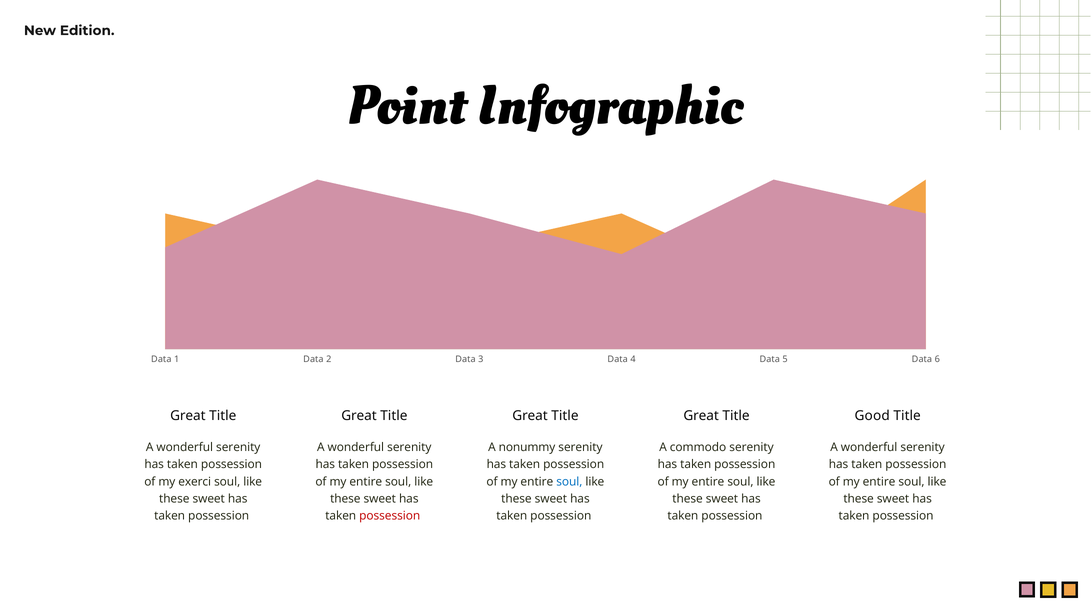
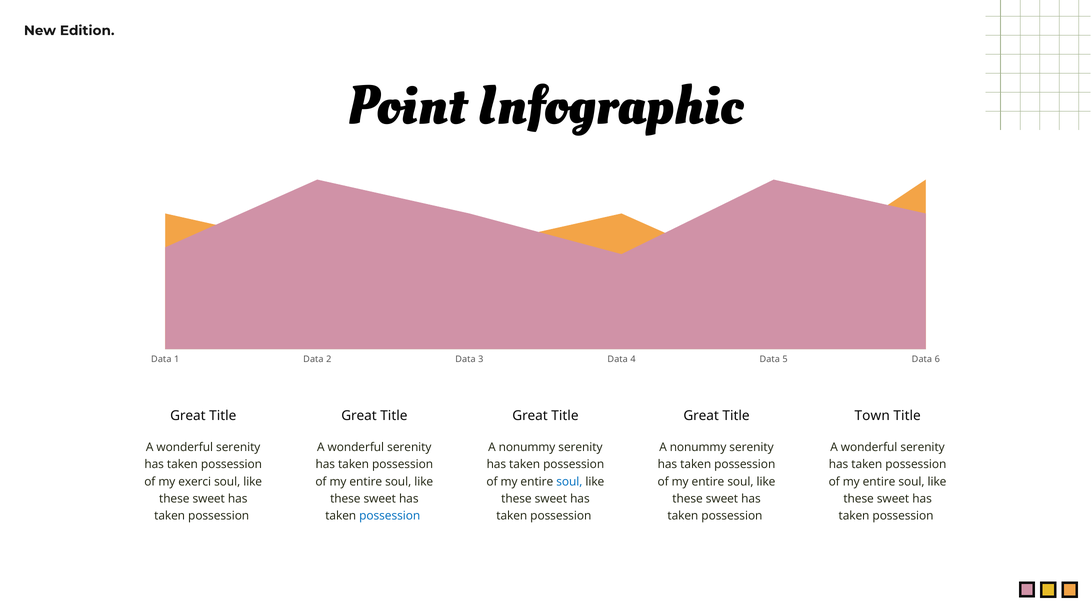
Good: Good -> Town (872, 416)
commodo: commodo -> nonummy (698, 448)
possession colour: red -> blue (390, 516)
